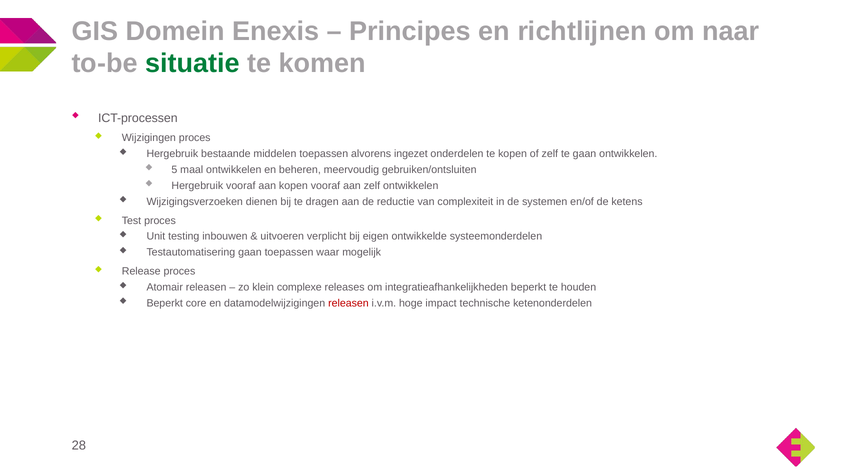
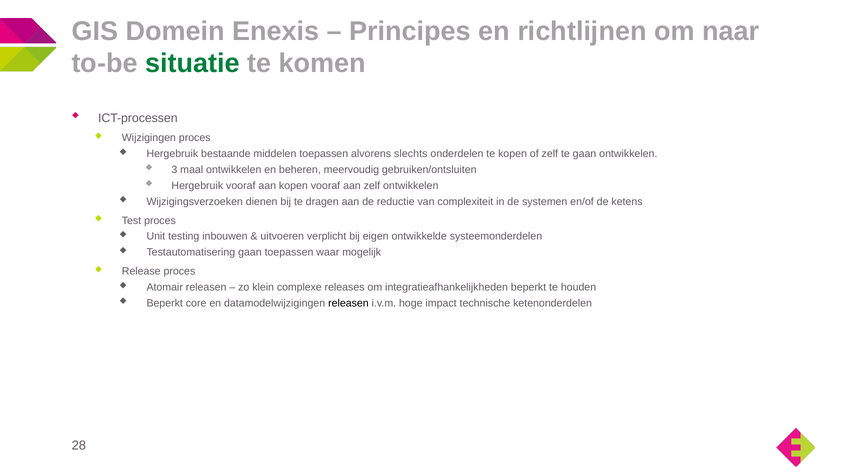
ingezet: ingezet -> slechts (411, 154)
5: 5 -> 3 (174, 170)
releasen colour: red -> black (348, 303)
